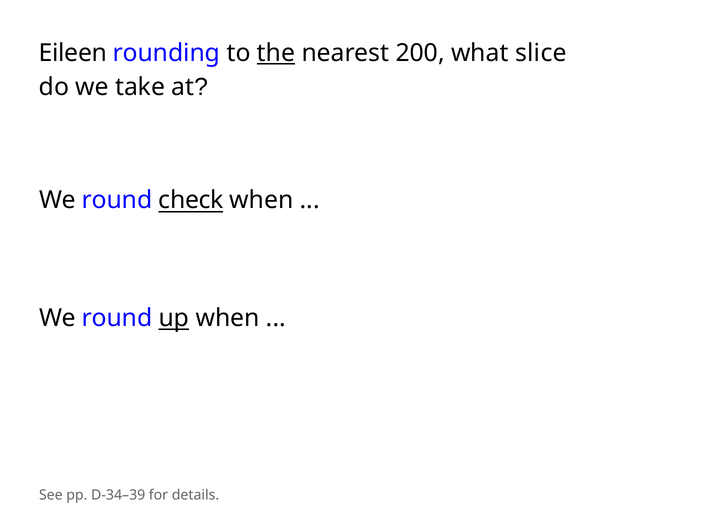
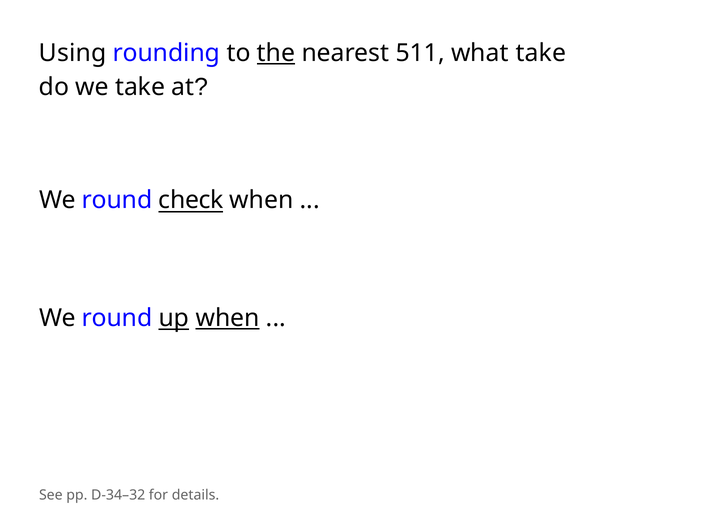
Eileen: Eileen -> Using (73, 53)
200: 200 -> 511 (420, 53)
what slice: slice -> take (541, 53)
when underline: none -> present (228, 318)
D-34–39: D-34–39 -> D-34–32 (118, 495)
